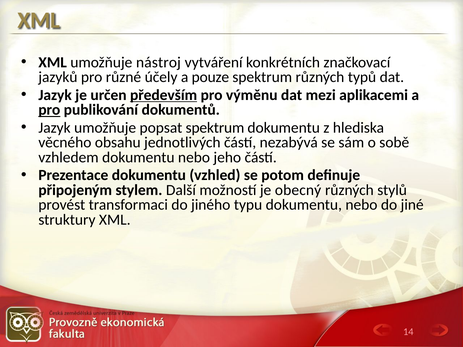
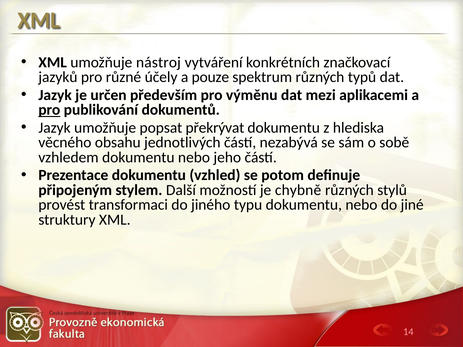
především underline: present -> none (164, 95)
popsat spektrum: spektrum -> překrývat (215, 128)
obecný: obecný -> chybně (298, 190)
